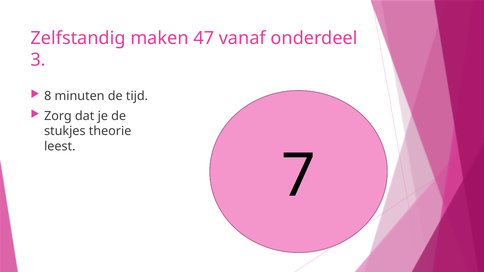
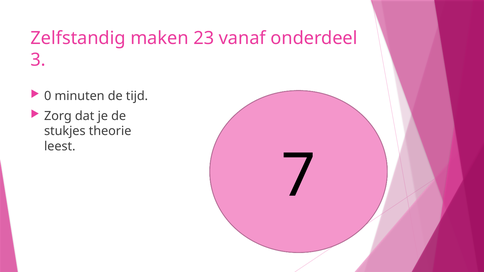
47: 47 -> 23 (204, 38)
8: 8 -> 0 (48, 96)
